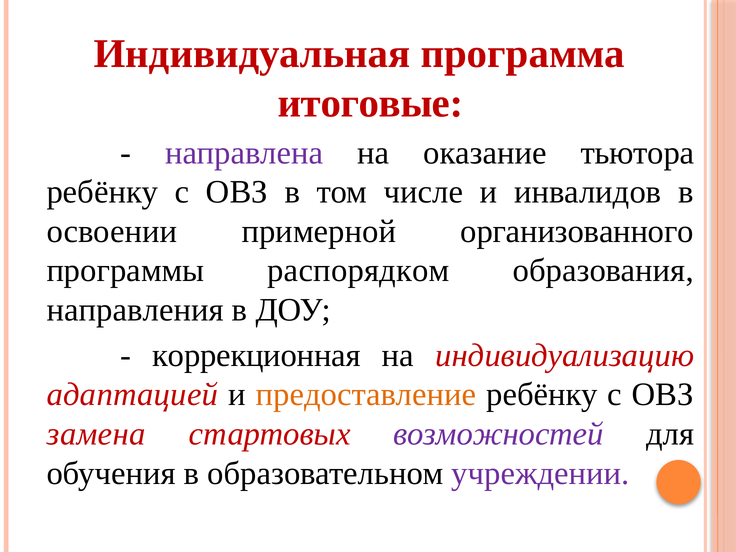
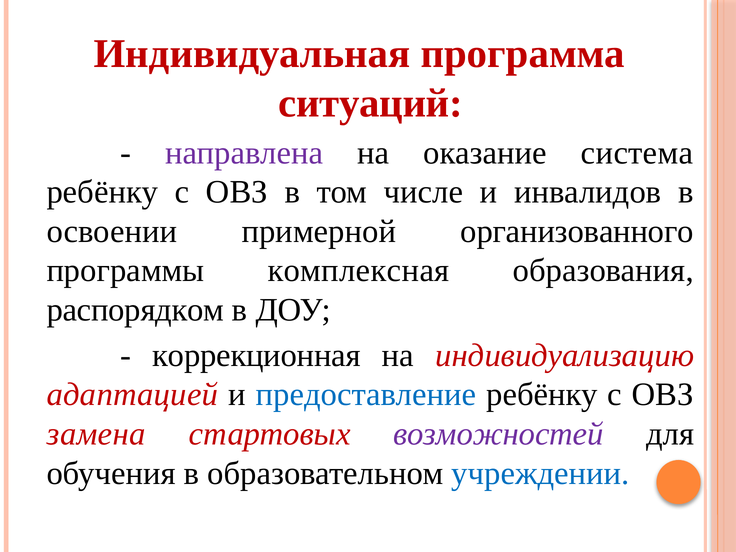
итоговые: итоговые -> ситуаций (371, 103)
тьютора: тьютора -> система (637, 153)
распорядком: распорядком -> комплексная (358, 271)
направления: направления -> распорядком (135, 310)
предоставление colour: orange -> blue (366, 395)
учреждении colour: purple -> blue (540, 473)
